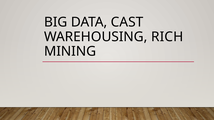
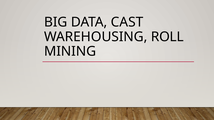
RICH: RICH -> ROLL (167, 37)
